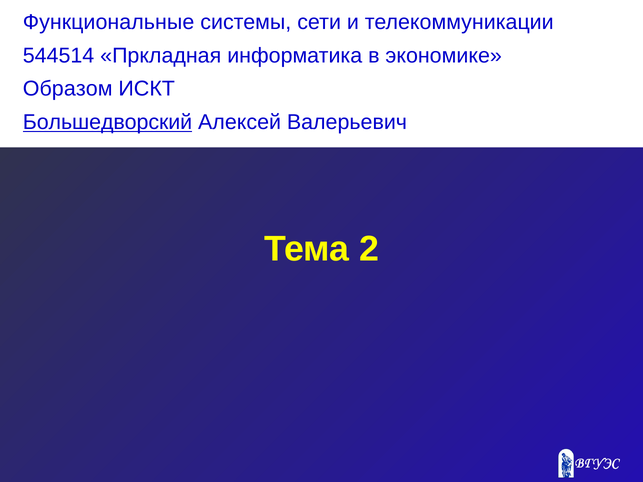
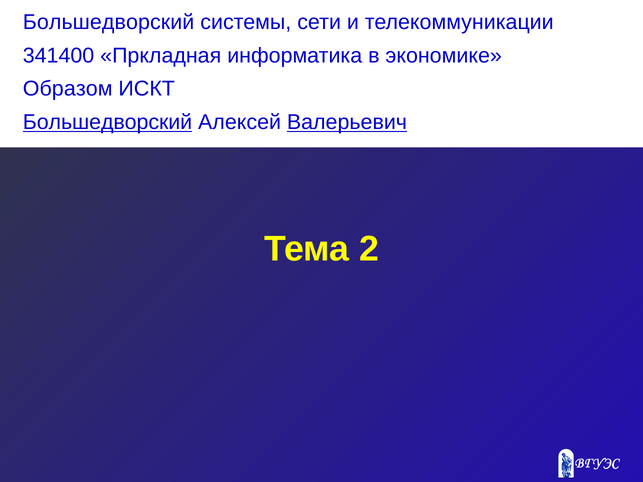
Функциональные: Функциональные -> Большедворский (109, 22)
544514: 544514 -> 341400 (59, 55)
Валерьевич underline: none -> present (347, 122)
